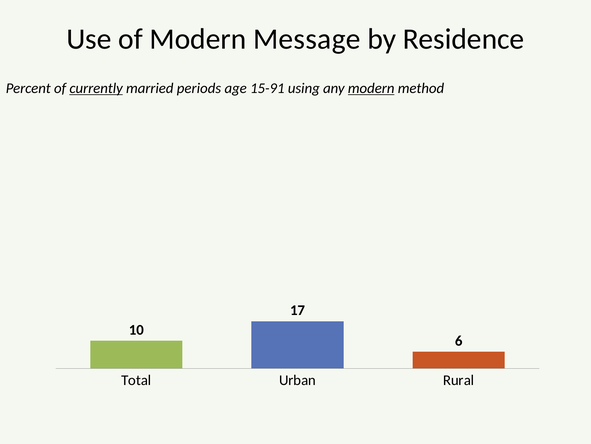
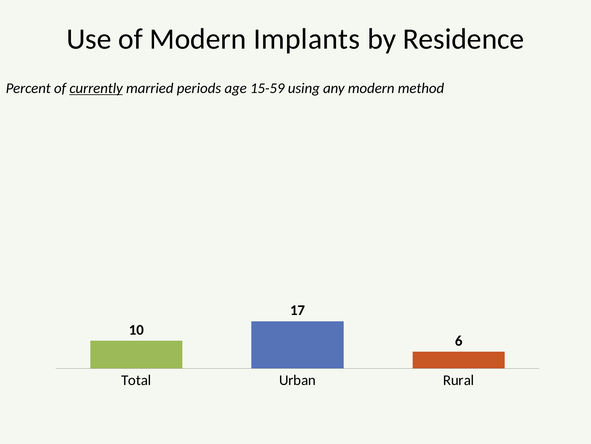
Message: Message -> Implants (307, 39)
15-91: 15-91 -> 15-59 (267, 88)
modern underline: present -> none (371, 88)
